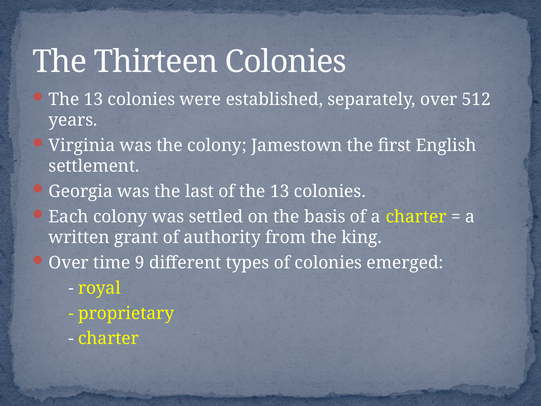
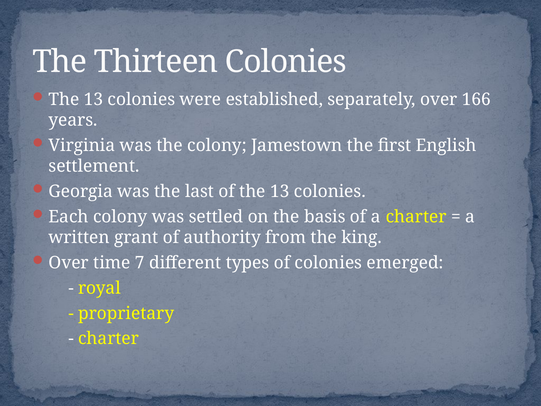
512: 512 -> 166 (476, 99)
9: 9 -> 7 (140, 263)
